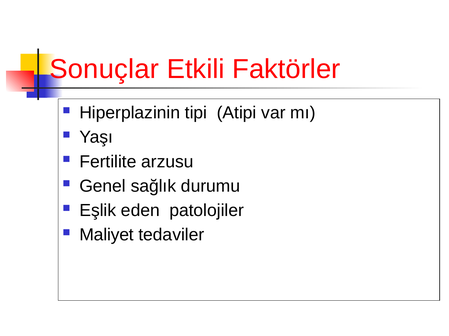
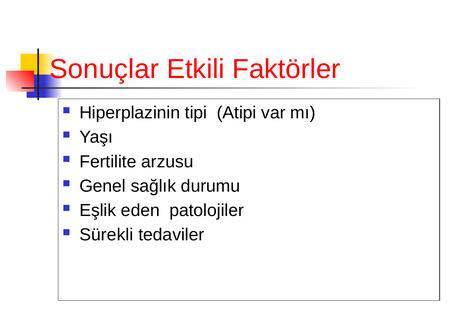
Maliyet: Maliyet -> Sürekli (106, 235)
